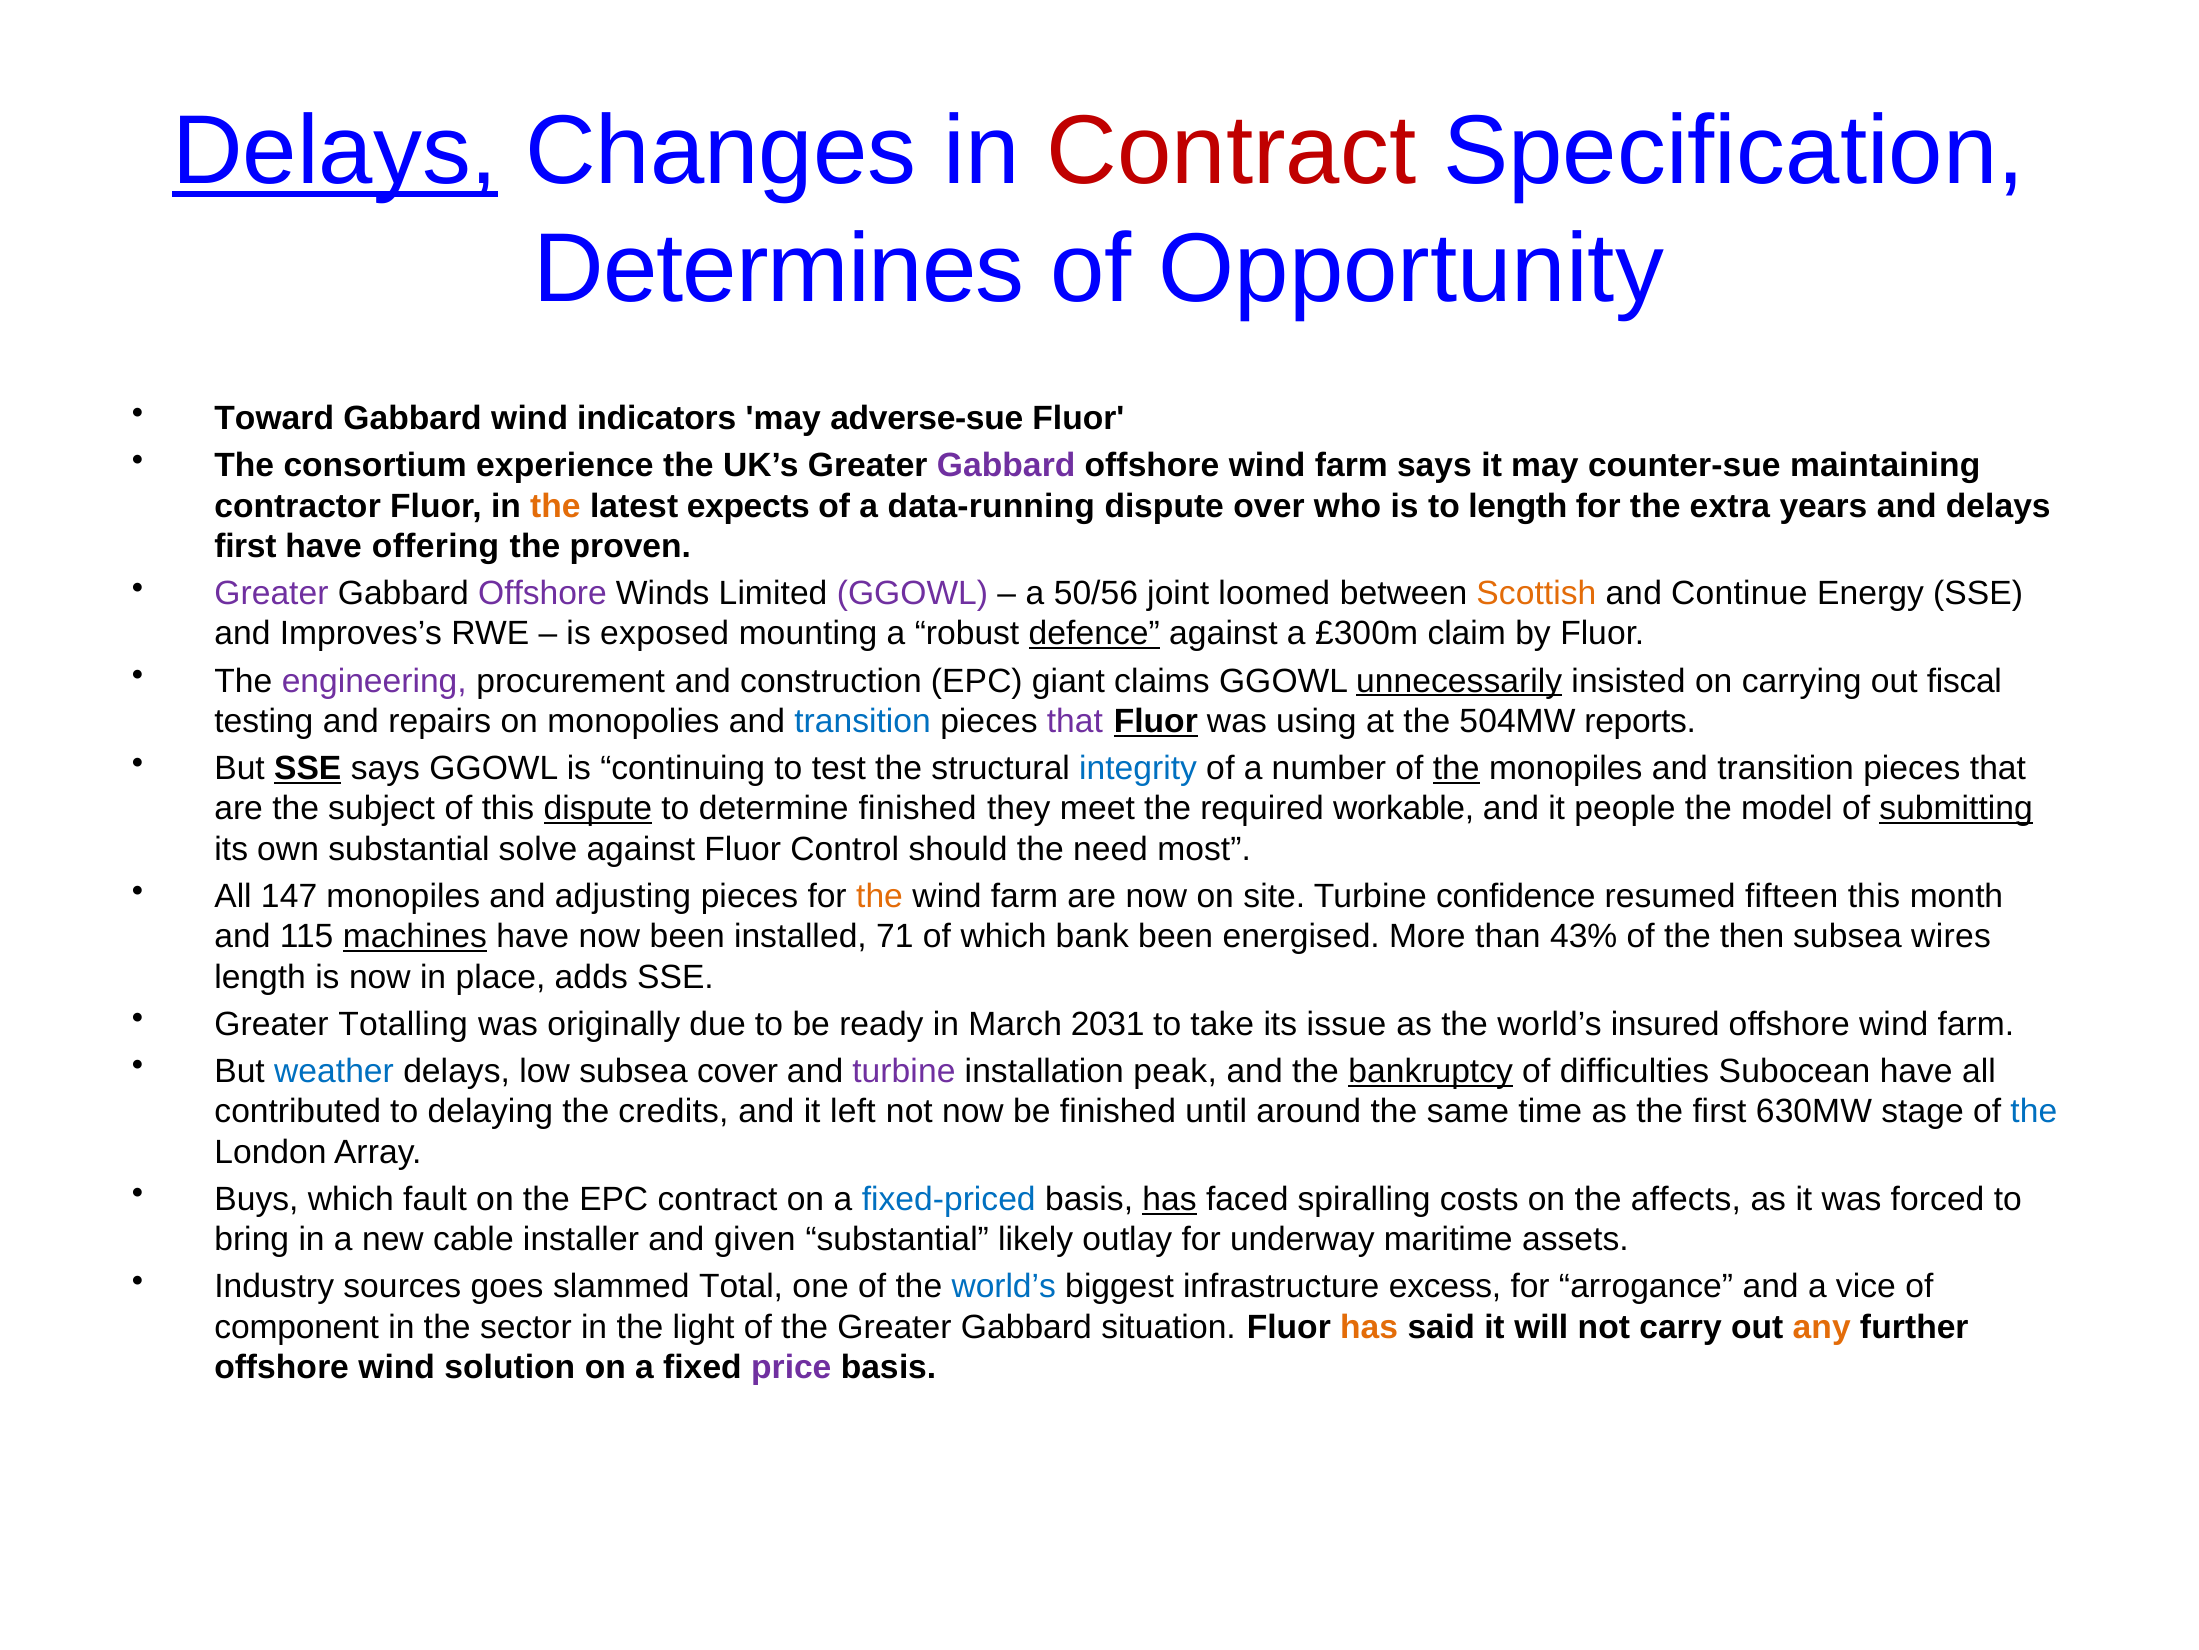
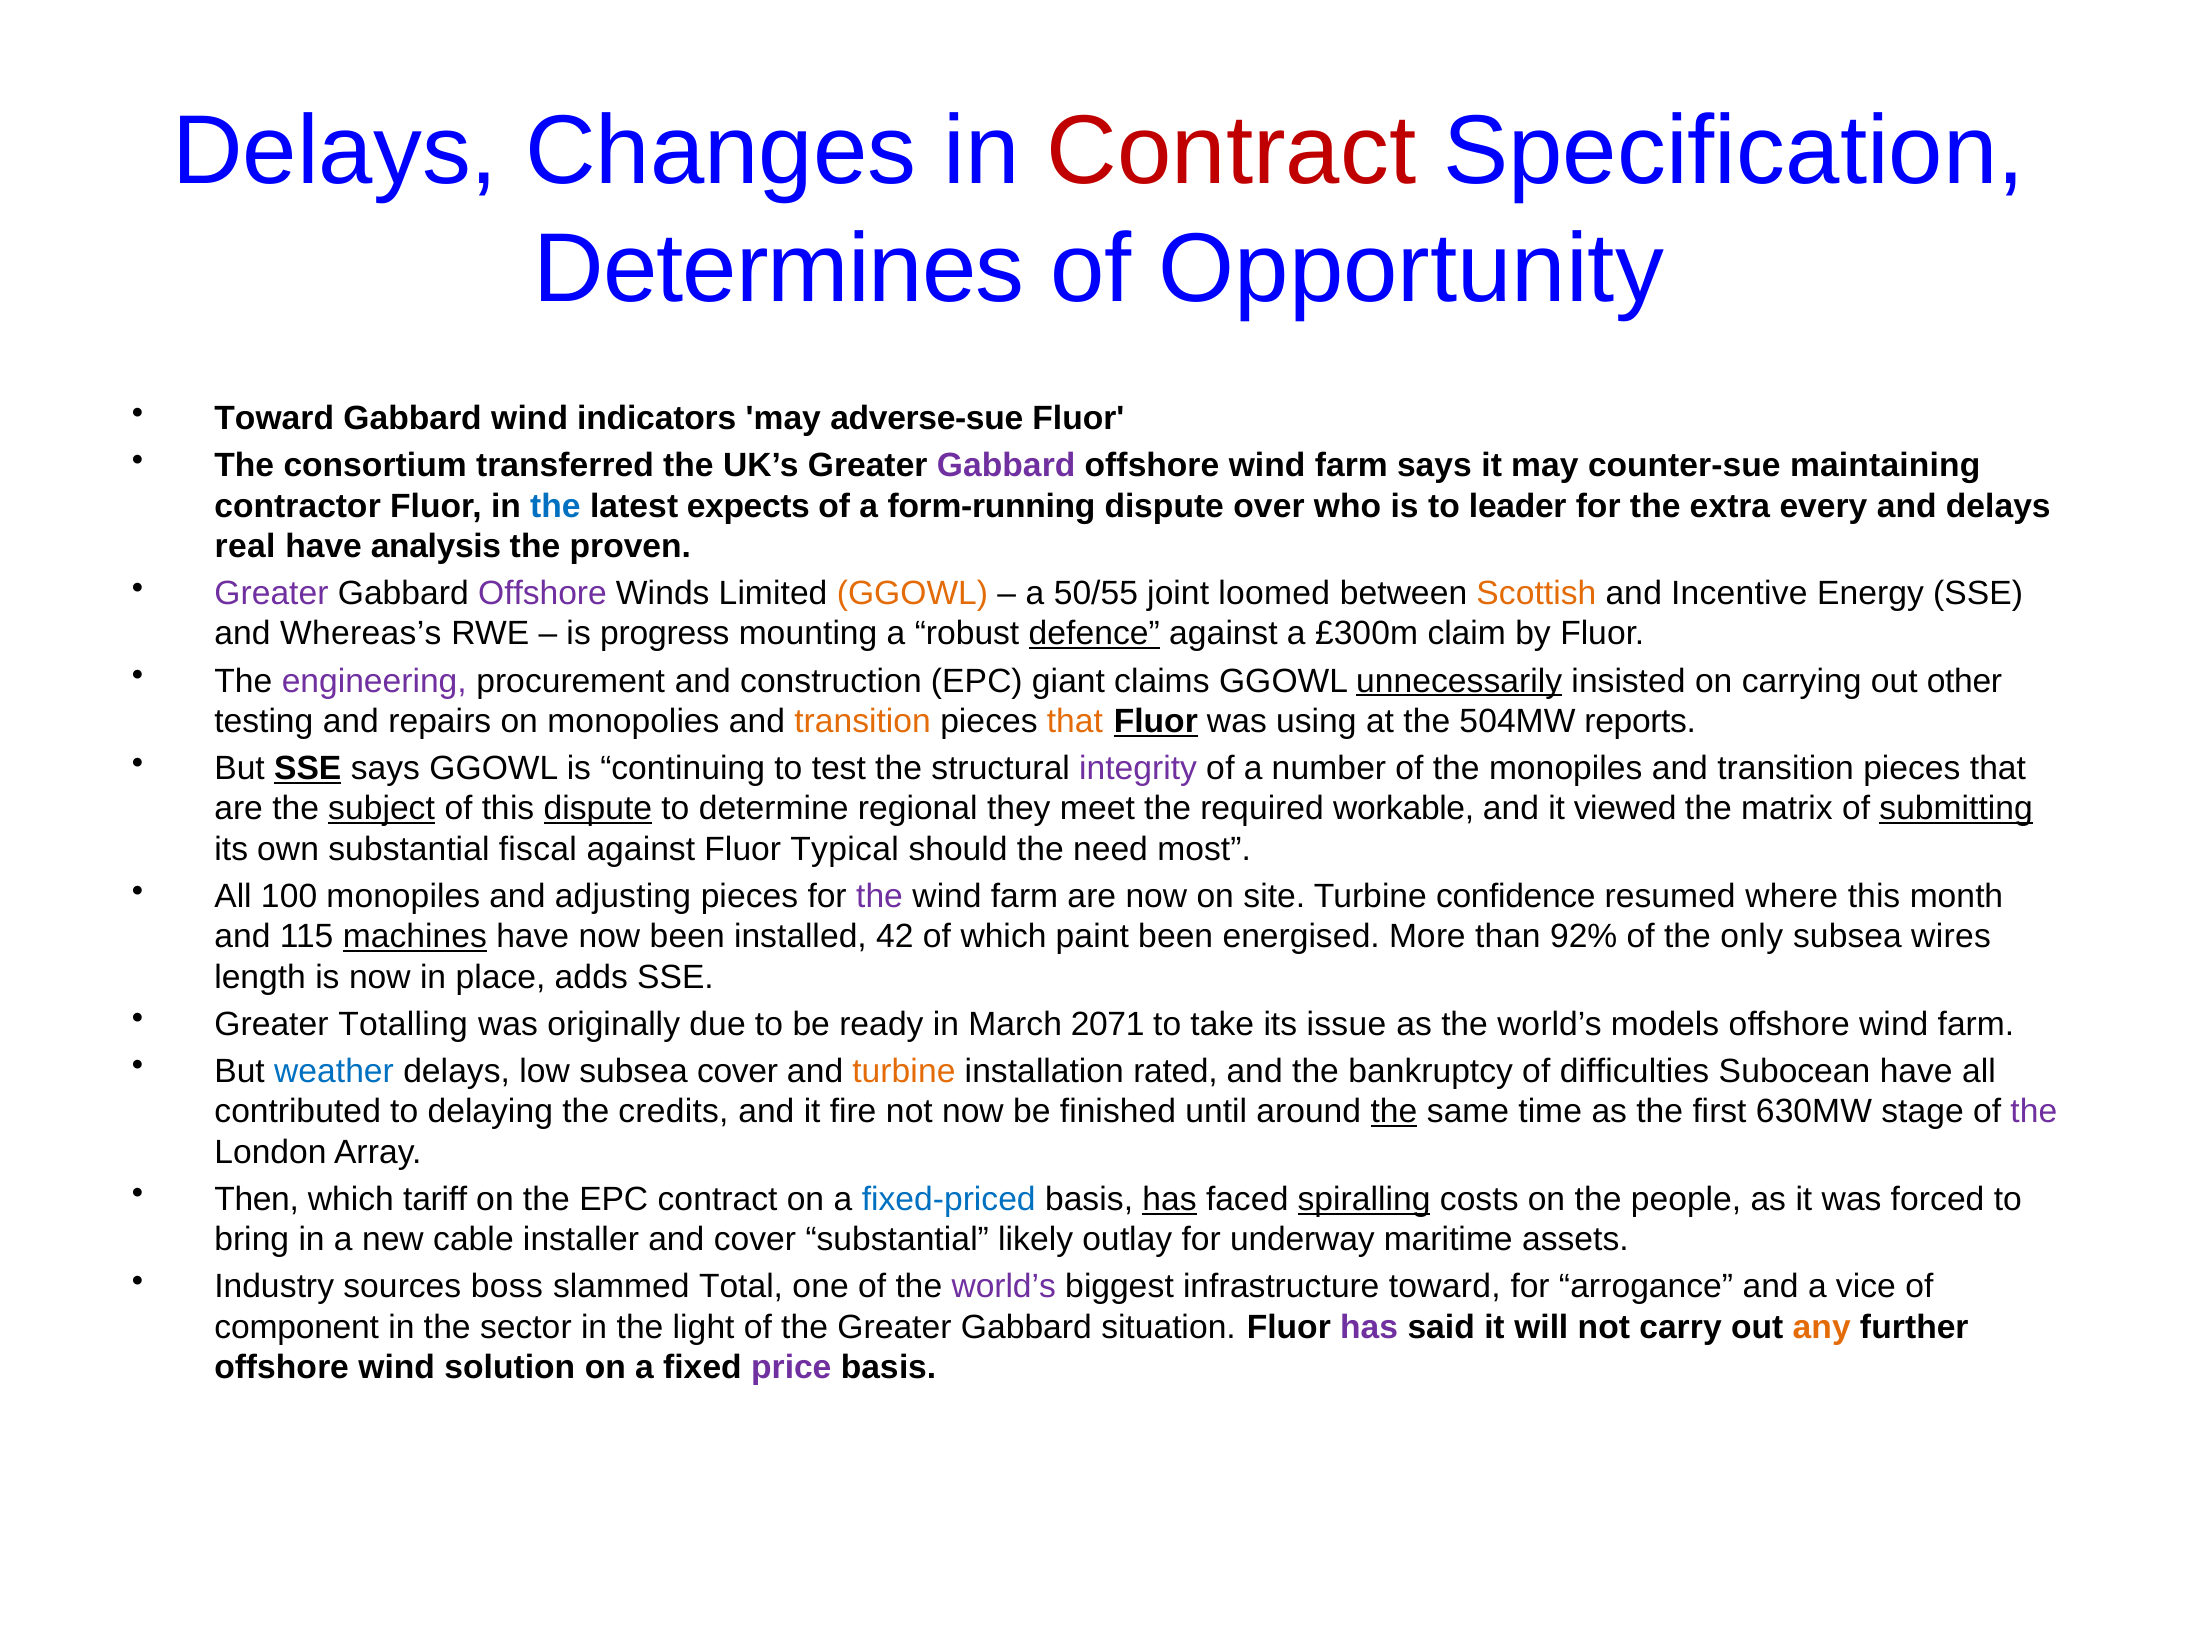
Delays underline: present -> none (335, 152)
experience: experience -> transferred (565, 465)
the colour: orange -> blue (555, 506)
data-running: data-running -> form-running (991, 506)
to length: length -> leader (1518, 506)
years: years -> every (1823, 506)
first: first -> real (245, 546)
offering: offering -> analysis (436, 546)
GGOWL colour: purple -> orange (912, 593)
50/56: 50/56 -> 50/55 (1096, 593)
Continue: Continue -> Incentive (1739, 593)
Improves’s: Improves’s -> Whereas’s (361, 634)
exposed: exposed -> progress (665, 634)
fiscal: fiscal -> other (1964, 681)
transition colour: blue -> orange (863, 721)
that colour: purple -> orange (1075, 721)
integrity colour: blue -> purple (1138, 768)
the underline: present -> none (1456, 768)
subject underline: none -> present (382, 808)
determine finished: finished -> regional (918, 808)
people: people -> viewed (1625, 808)
model: model -> matrix (1787, 808)
solve: solve -> fiscal (538, 849)
Control: Control -> Typical (845, 849)
147: 147 -> 100 (289, 896)
the colour: orange -> purple (880, 896)
fifteen: fifteen -> where (1792, 896)
71: 71 -> 42 (895, 936)
bank: bank -> paint (1092, 936)
43%: 43% -> 92% (1584, 936)
then: then -> only (1752, 936)
2031: 2031 -> 2071 (1108, 1024)
insured: insured -> models (1665, 1024)
turbine colour: purple -> orange (904, 1071)
peak: peak -> rated (1175, 1071)
bankruptcy underline: present -> none (1431, 1071)
left: left -> fire (853, 1111)
the underline: none -> present (1394, 1111)
the colour: blue -> purple (2034, 1111)
Buys: Buys -> Then (257, 1199)
fault: fault -> tariff (435, 1199)
spiralling underline: none -> present (1364, 1199)
affects: affects -> people (1686, 1199)
and given: given -> cover (755, 1239)
goes: goes -> boss (507, 1286)
world’s colour: blue -> purple (1004, 1286)
infrastructure excess: excess -> toward (1445, 1286)
has colour: orange -> purple (1369, 1326)
